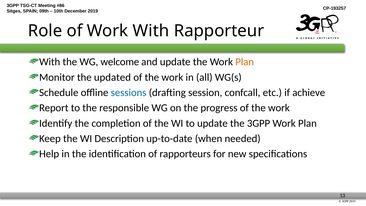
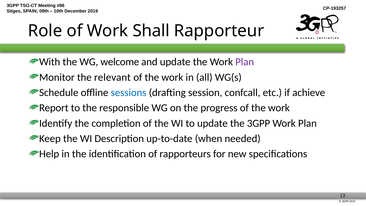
Work With: With -> Shall (151, 31)
Plan colour: orange -> purple (245, 62)
updated: updated -> relevant (112, 77)
